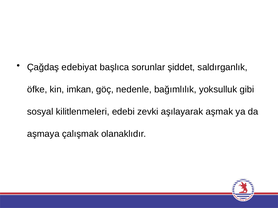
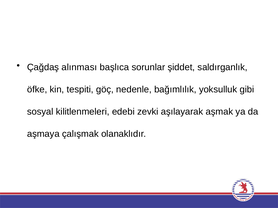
edebiyat: edebiyat -> alınması (79, 67)
imkan: imkan -> tespiti (80, 90)
